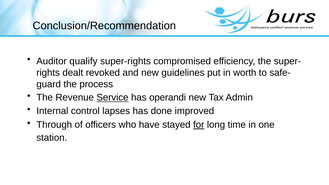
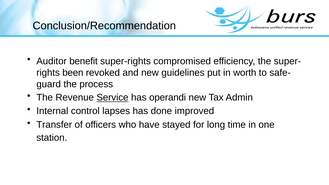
qualify: qualify -> benefit (84, 61)
dealt: dealt -> been (73, 73)
Through: Through -> Transfer (54, 125)
for underline: present -> none (199, 125)
